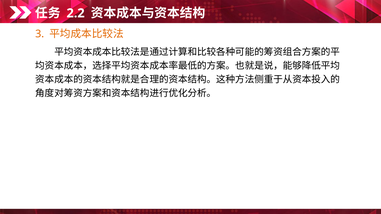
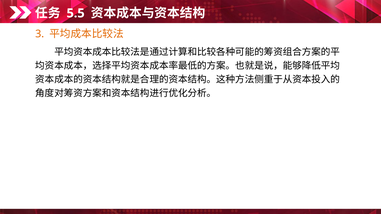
2.2: 2.2 -> 5.5 (76, 13)
